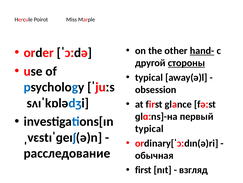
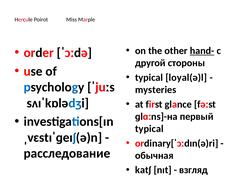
стороны underline: present -> none (186, 63)
away(ə)l: away(ə)l -> loyal(ə)l (186, 77)
obsession: obsession -> mysteries (156, 89)
first: first -> katʃ (143, 169)
